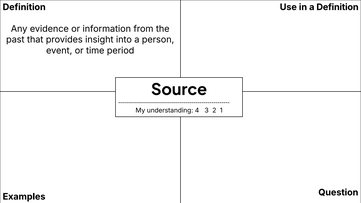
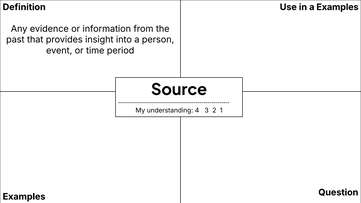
a Definition: Definition -> Examples (337, 7)
